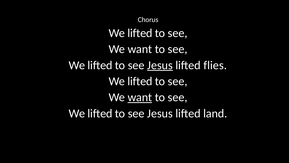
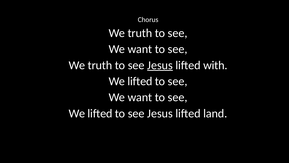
lifted: lifted -> truth (140, 33)
lifted: lifted -> truth (100, 65)
flies: flies -> with (215, 65)
want underline: present -> none (140, 97)
